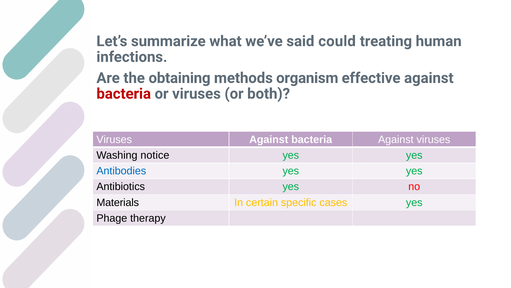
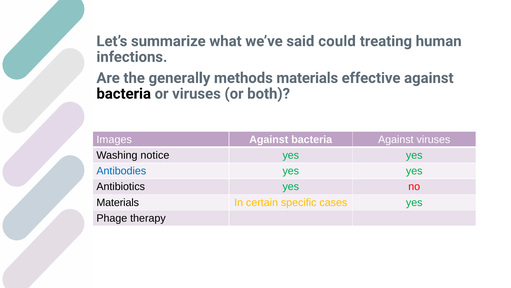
obtaining: obtaining -> generally (179, 78)
methods organism: organism -> materials (307, 78)
bacteria colour: red -> black (124, 94)
Viruses: Viruses -> Images (114, 139)
